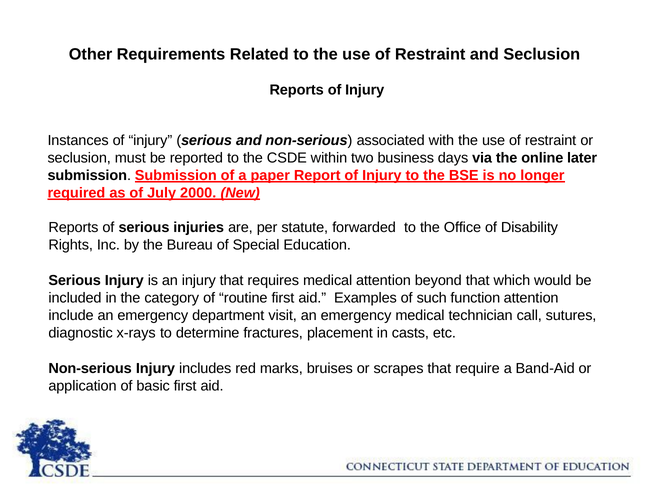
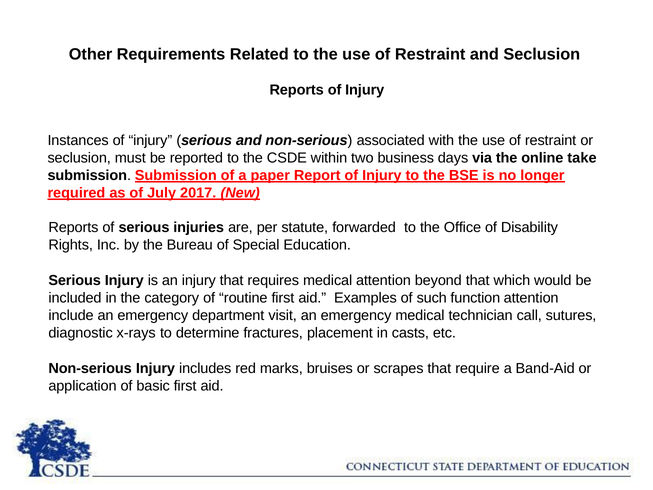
later: later -> take (582, 158)
2000: 2000 -> 2017 (198, 193)
